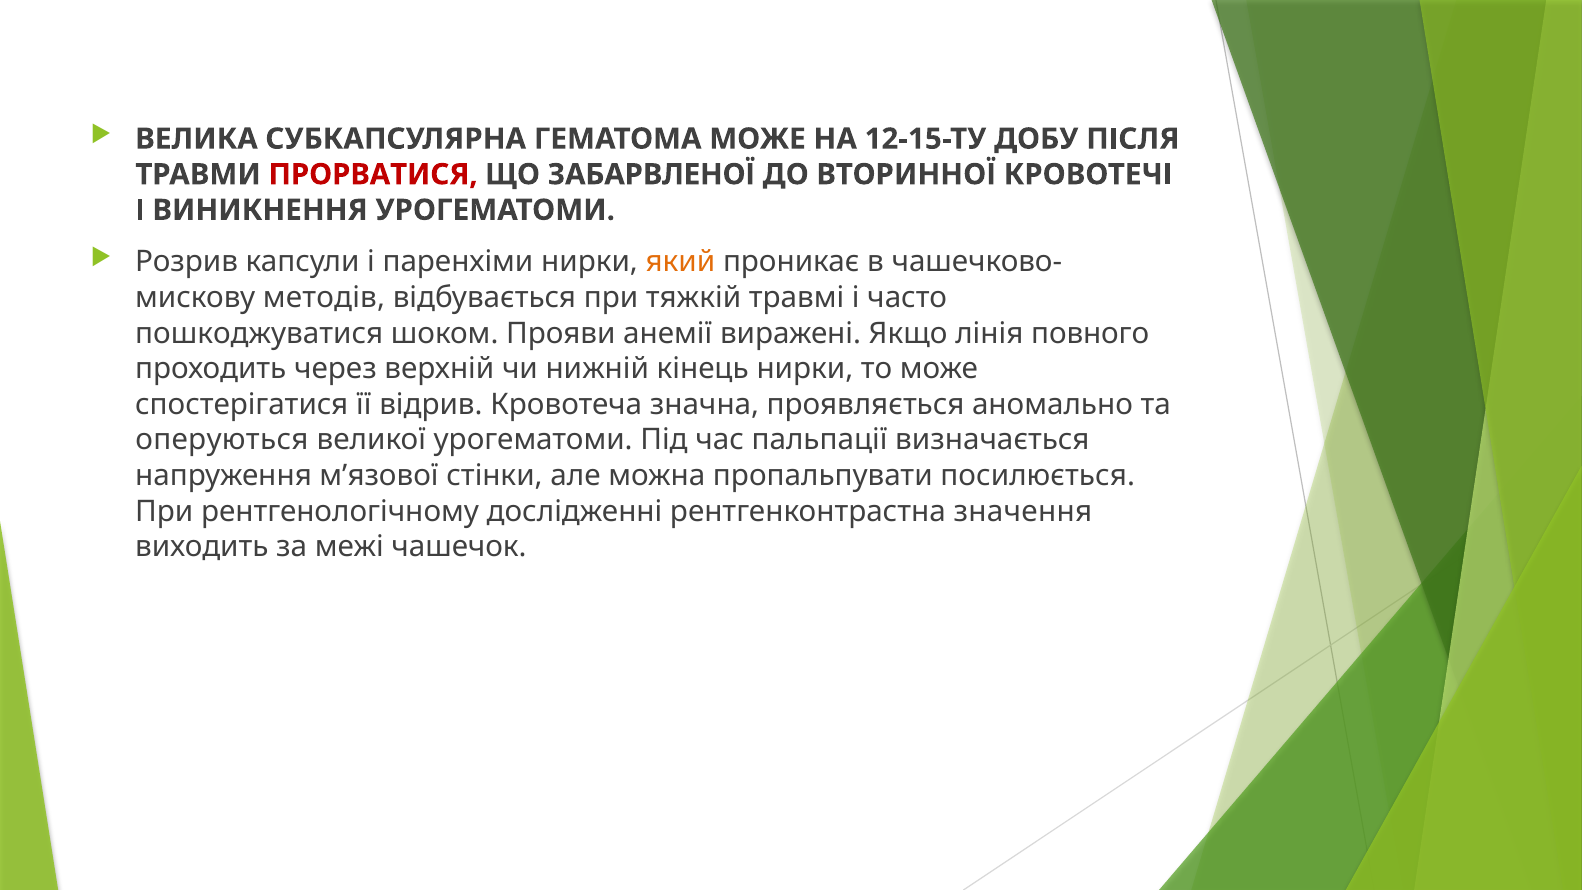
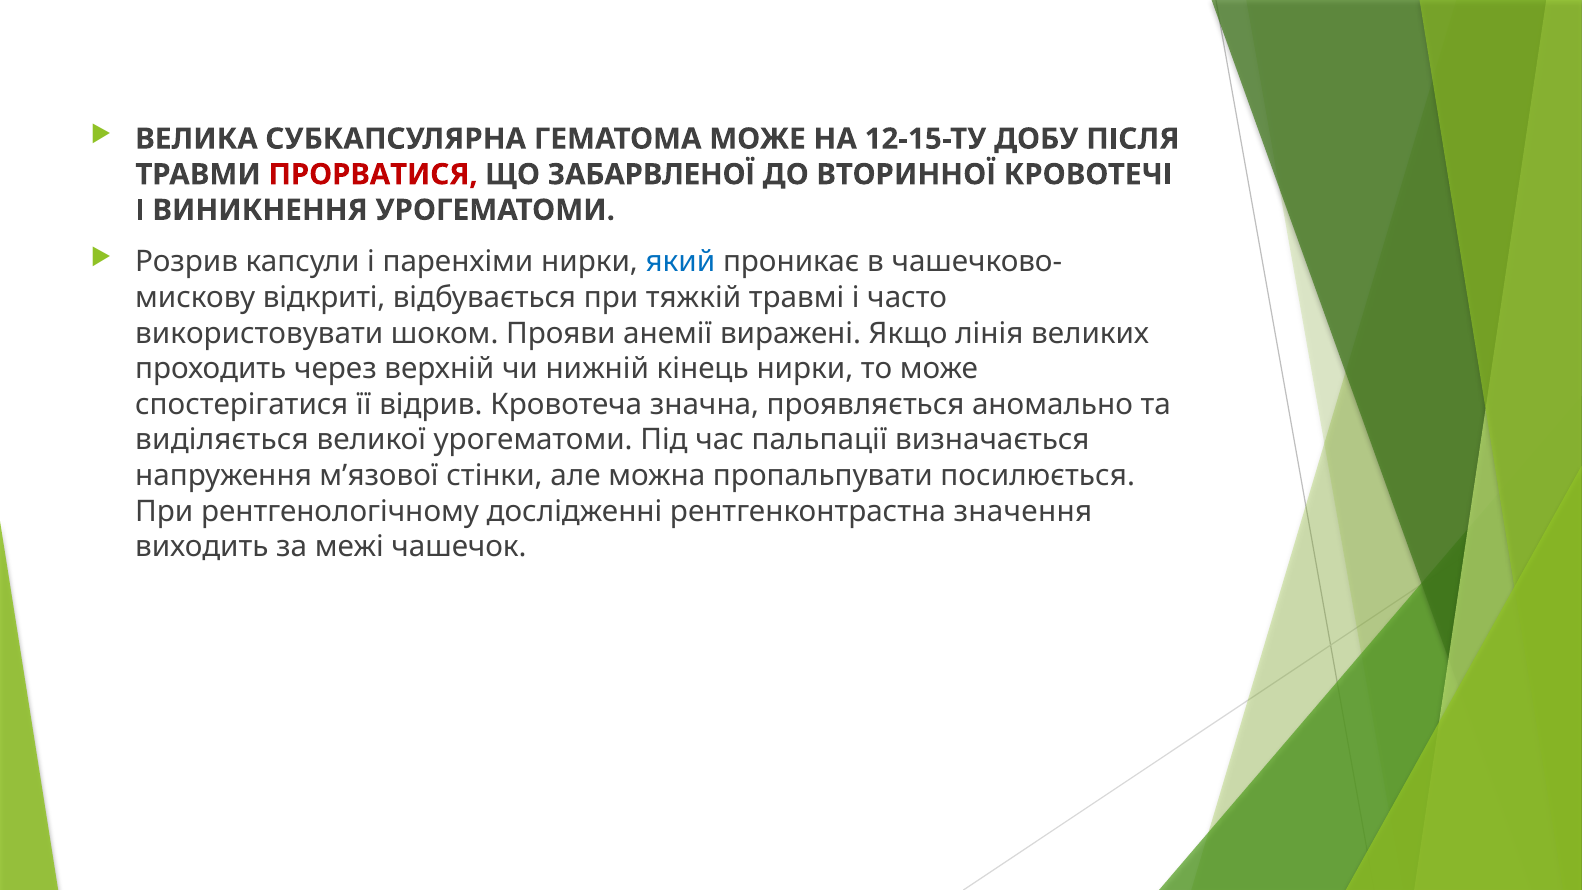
який colour: orange -> blue (680, 262)
методів: методів -> відкриті (324, 298)
пошкоджуватися: пошкоджуватися -> використовувати (259, 333)
повного: повного -> великих (1090, 333)
оперуються: оперуються -> виділяється (222, 440)
